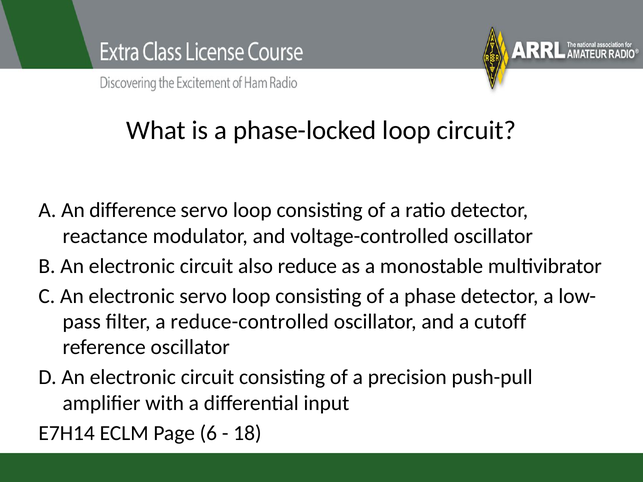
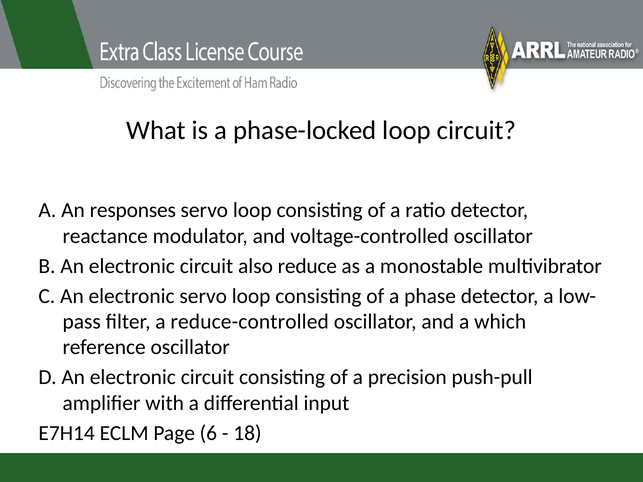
difference: difference -> responses (133, 210)
cutoff: cutoff -> which (500, 322)
